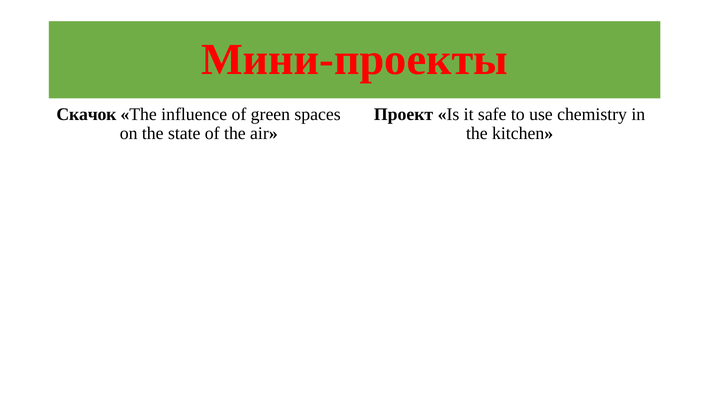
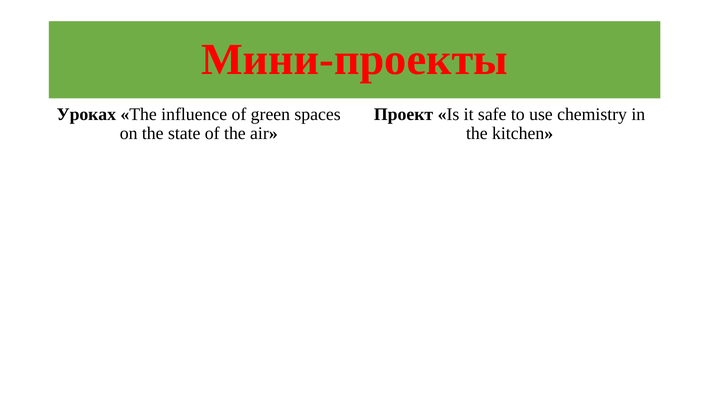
Скачок: Скачок -> Уроках (86, 114)
